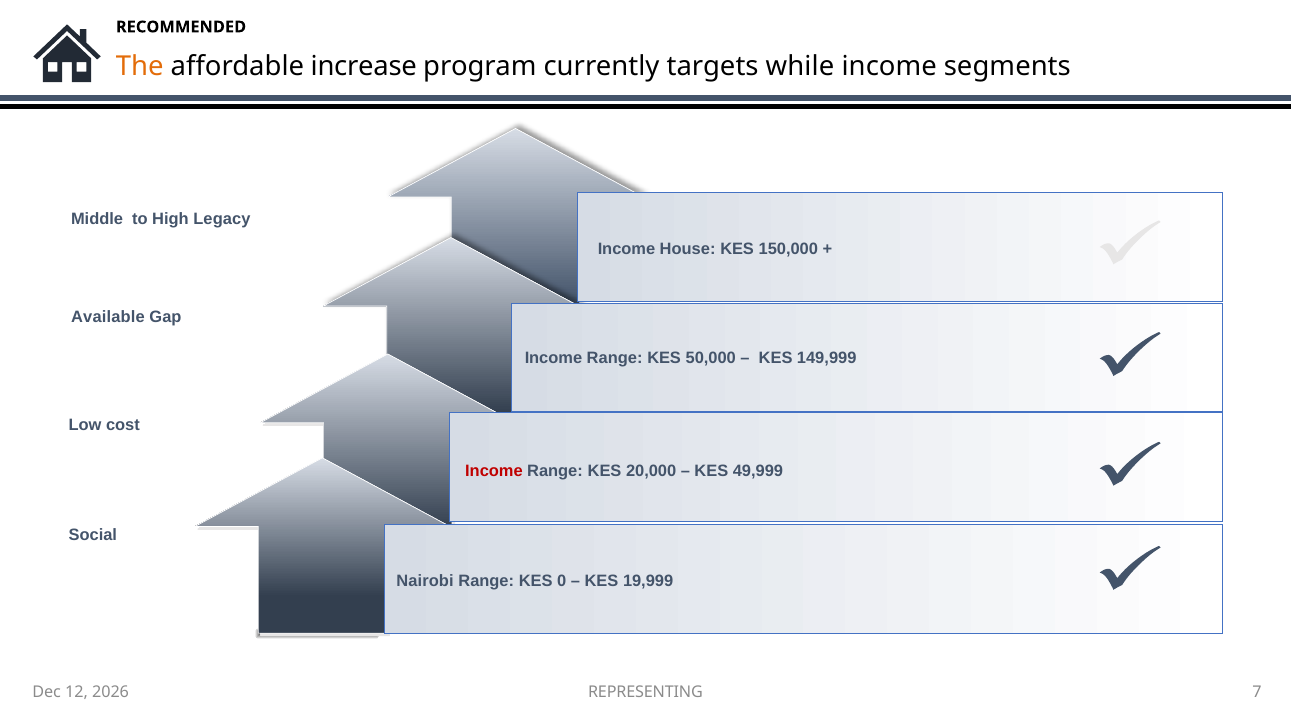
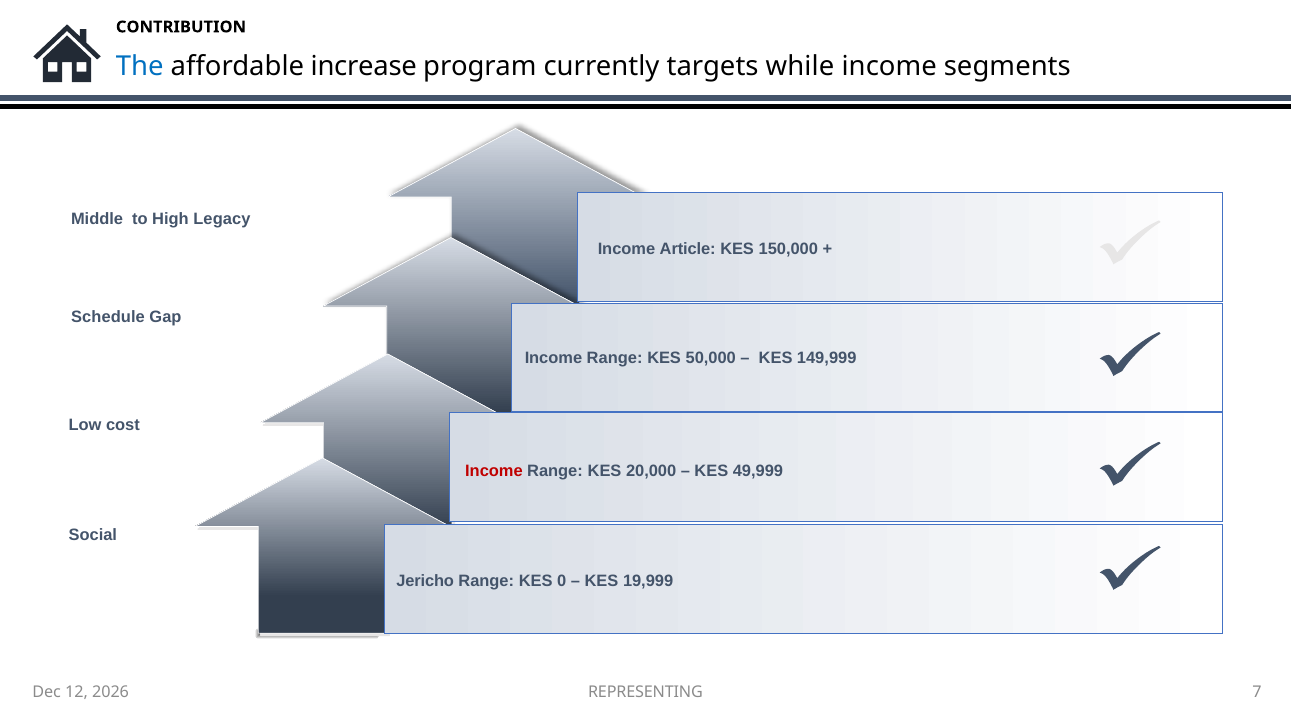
RECOMMENDED: RECOMMENDED -> CONTRIBUTION (181, 27)
The colour: orange -> blue (140, 67)
House: House -> Article (688, 249)
Available: Available -> Schedule (108, 317)
Nairobi: Nairobi -> Jericho (425, 582)
